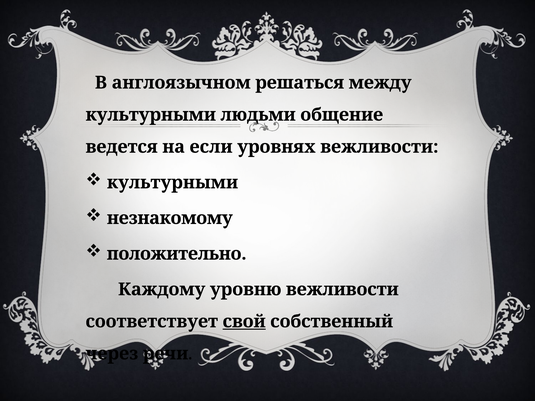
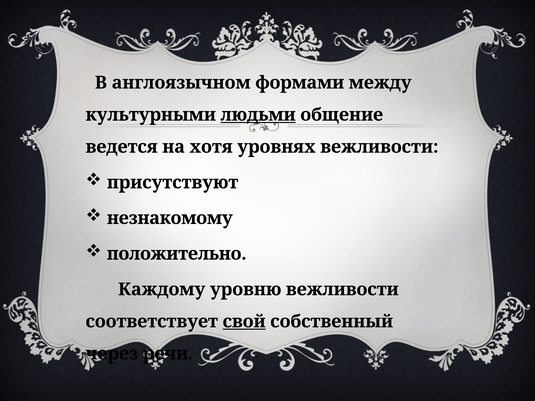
решаться: решаться -> формами (300, 83)
людьми underline: none -> present (258, 115)
если: если -> хотя (211, 147)
культурными: культурными -> присутствуют (173, 183)
